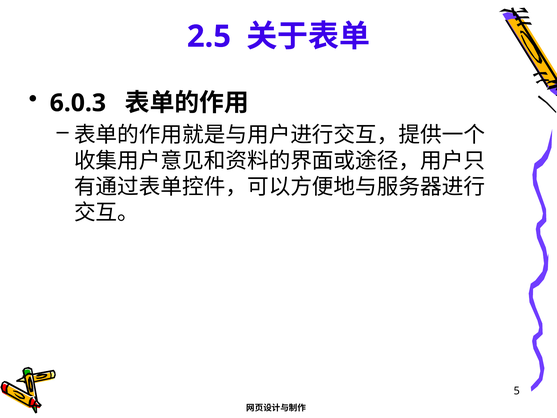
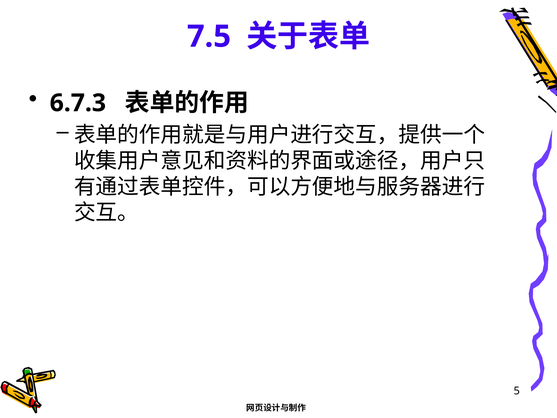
2.5: 2.5 -> 7.5 (209, 36)
6.0.3: 6.0.3 -> 6.7.3 (78, 103)
